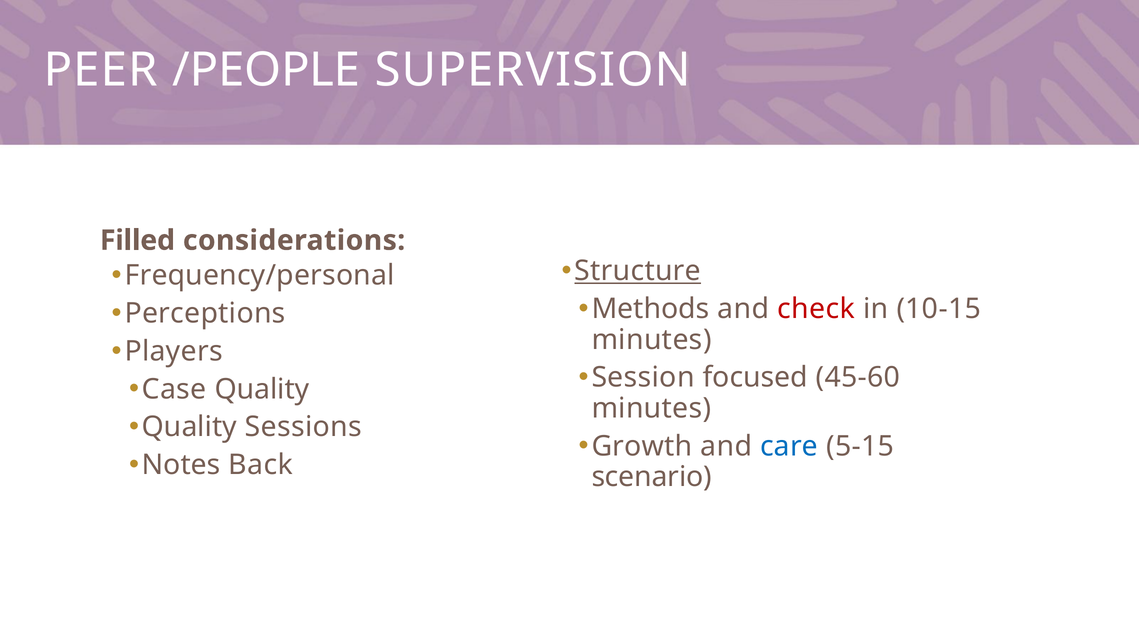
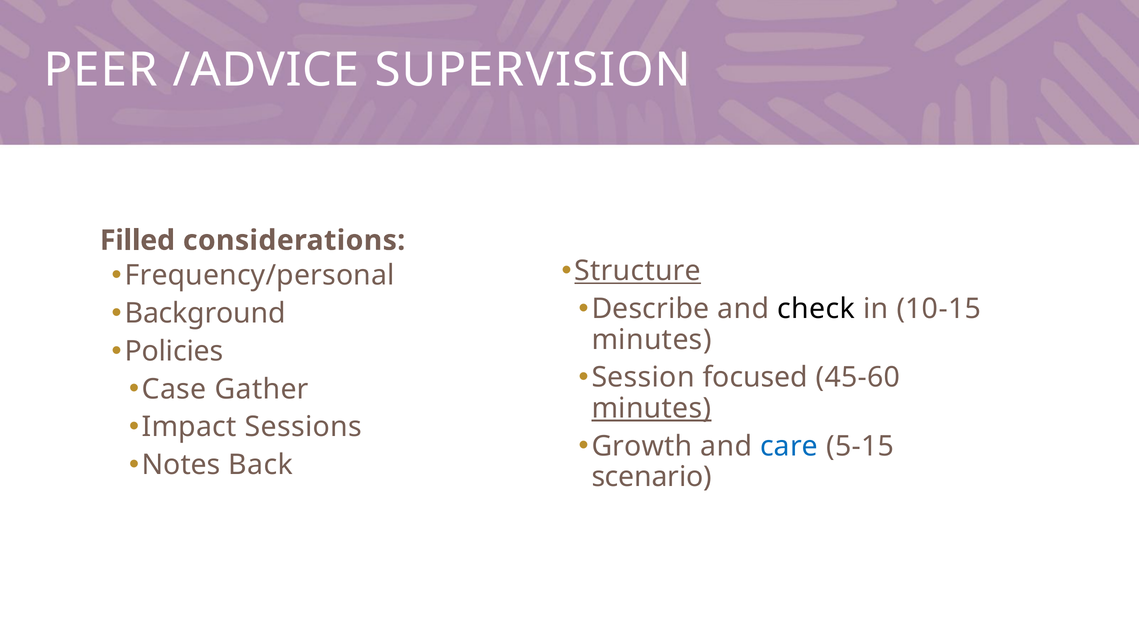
/PEOPLE: /PEOPLE -> /ADVICE (266, 70)
Methods: Methods -> Describe (650, 309)
check colour: red -> black (816, 309)
Perceptions: Perceptions -> Background (205, 313)
Players: Players -> Policies (174, 351)
Case Quality: Quality -> Gather (262, 389)
minutes underline: none -> present (651, 408)
Quality: Quality -> Impact (189, 427)
